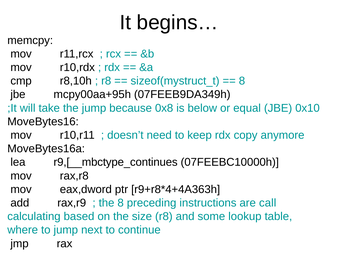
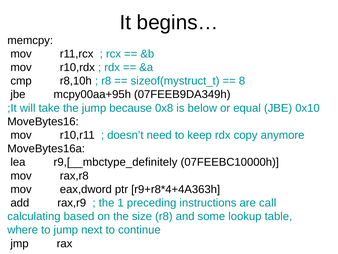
r9,[__mbctype_continues: r9,[__mbctype_continues -> r9,[__mbctype_definitely (115, 162)
the 8: 8 -> 1 (121, 202)
